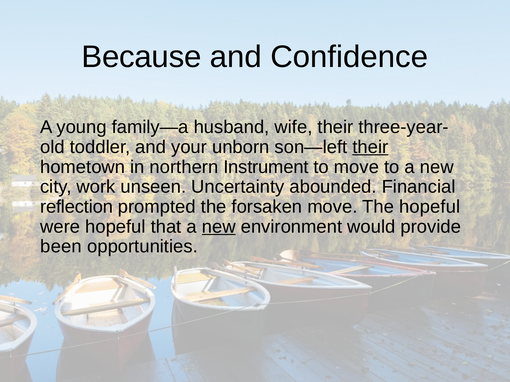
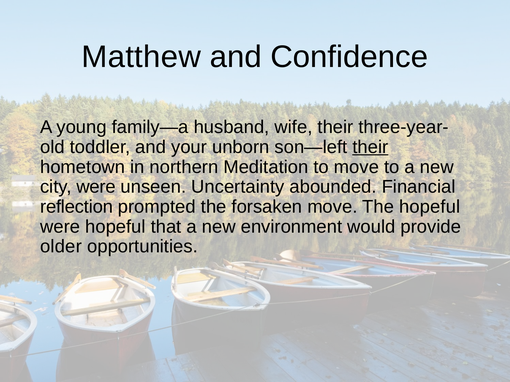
Because: Because -> Matthew (141, 57)
Instrument: Instrument -> Meditation (266, 167)
city work: work -> were (96, 187)
new underline: present -> none (219, 227)
been: been -> older (61, 247)
